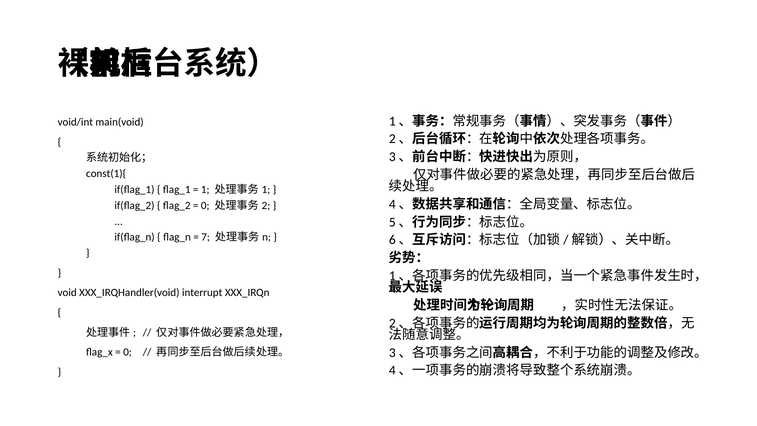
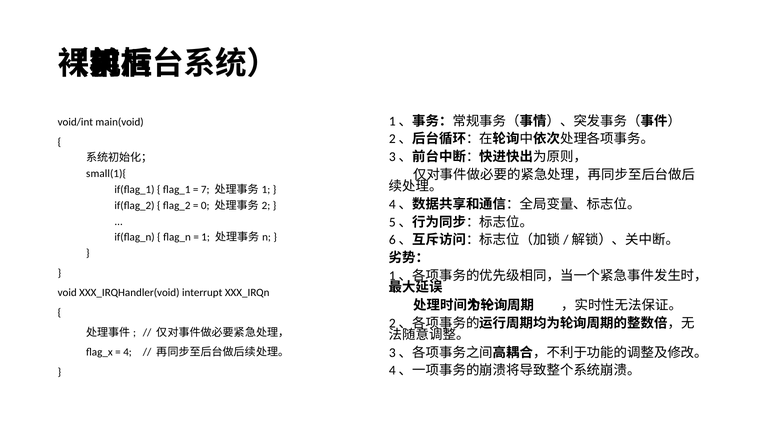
const(1){: const(1){ -> small(1){ (106, 174)
1: 1 -> 7 (205, 190)
7: 7 -> 1 (206, 237)
0: 0 -> 4 (128, 352)
